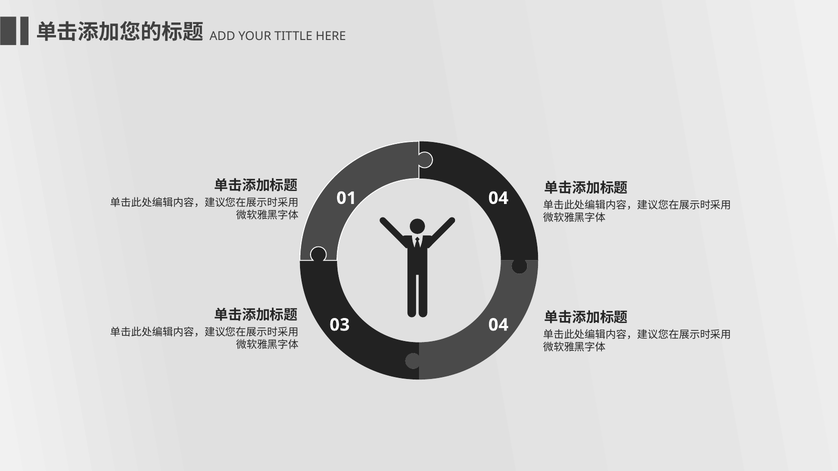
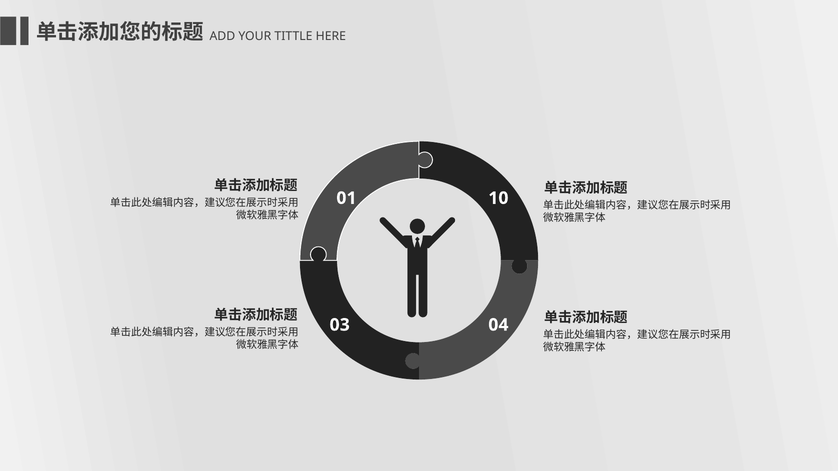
01 04: 04 -> 10 (498, 198)
